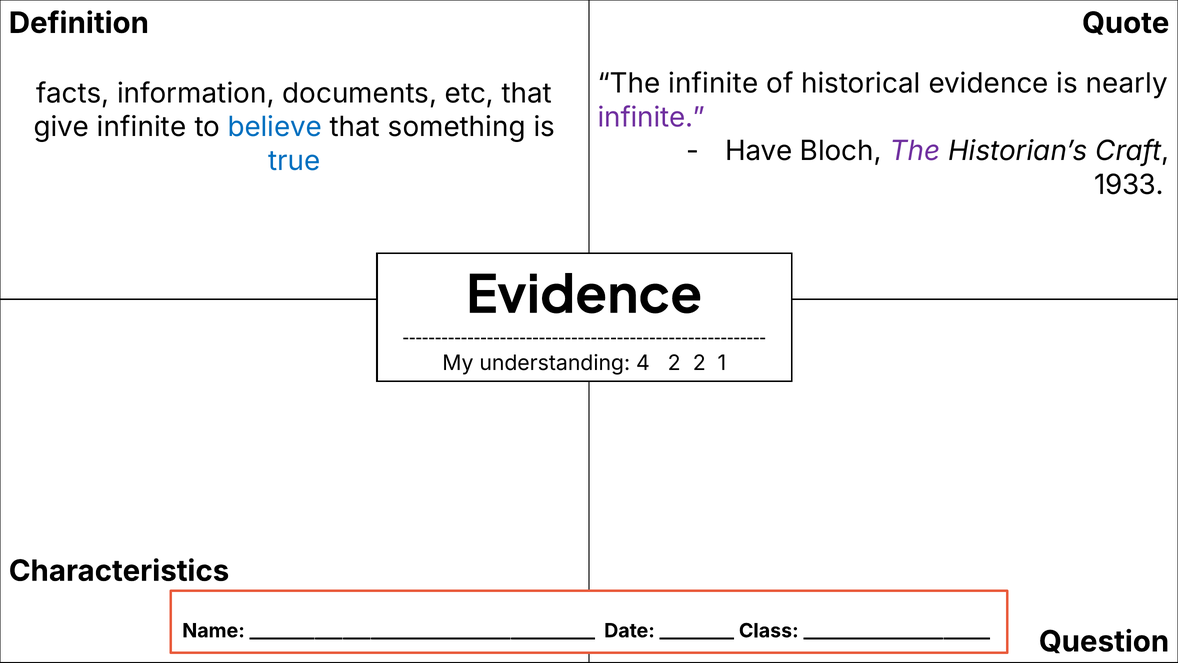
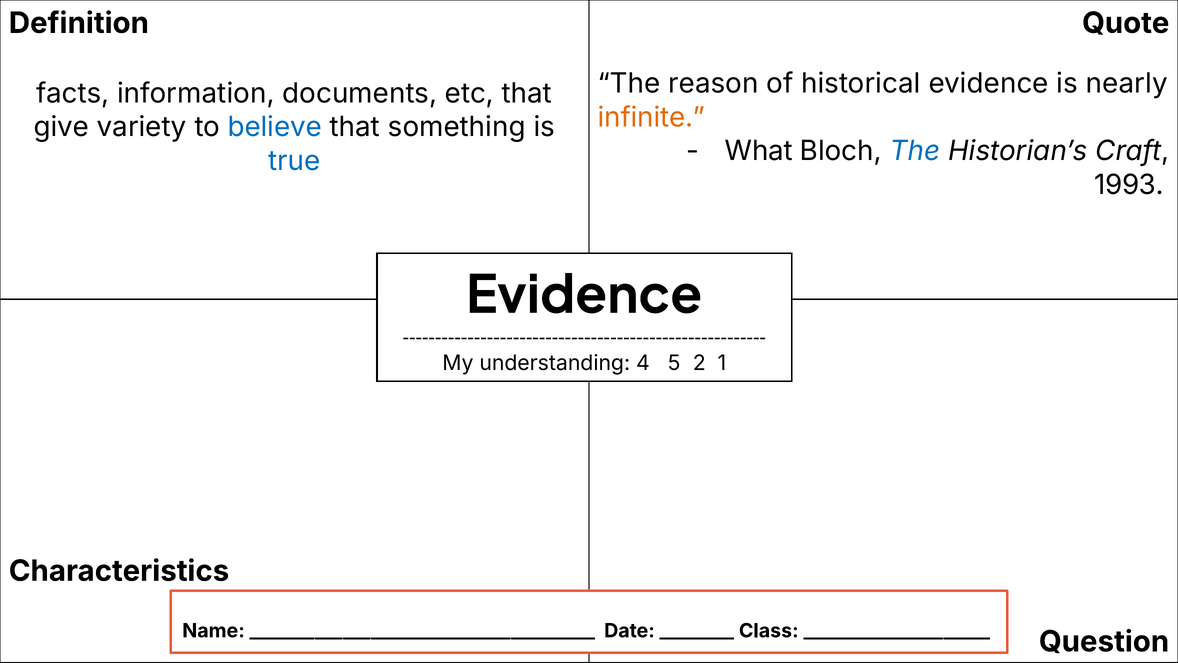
The infinite: infinite -> reason (713, 84)
infinite colour: purple -> orange (651, 117)
give infinite: infinite -> variety (142, 127)
Have: Have -> What (759, 151)
The colour: purple -> blue (915, 151)
1933: 1933 -> 1993 (1129, 185)
4 2: 2 -> 5 (674, 363)
